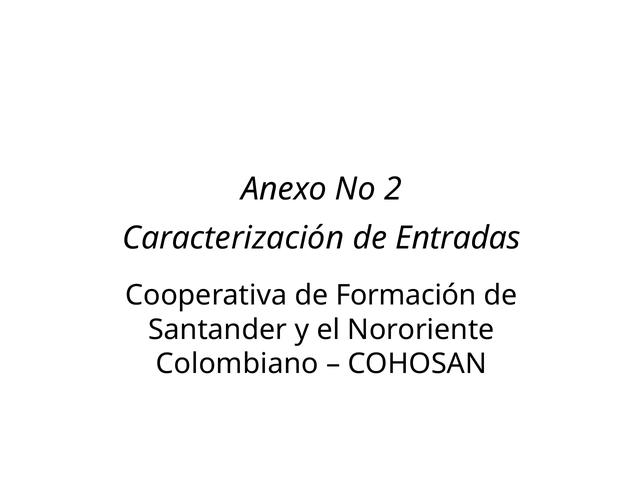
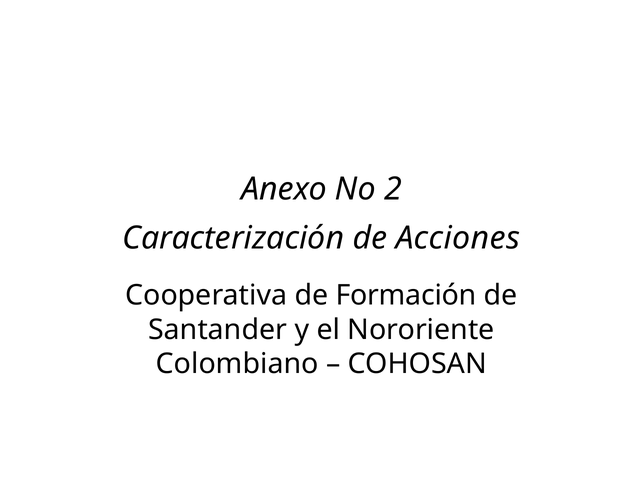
Entradas: Entradas -> Acciones (458, 238)
